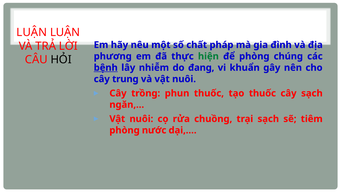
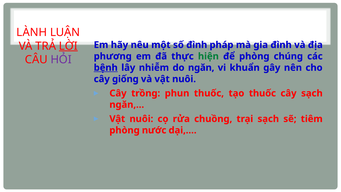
LUẬN: LUẬN -> LÀNH (32, 32)
LỜI underline: none -> present (68, 46)
số chất: chất -> đình (197, 45)
HỎI colour: black -> purple (61, 60)
đang: đang -> ngăn (201, 68)
trung: trung -> giống (125, 79)
